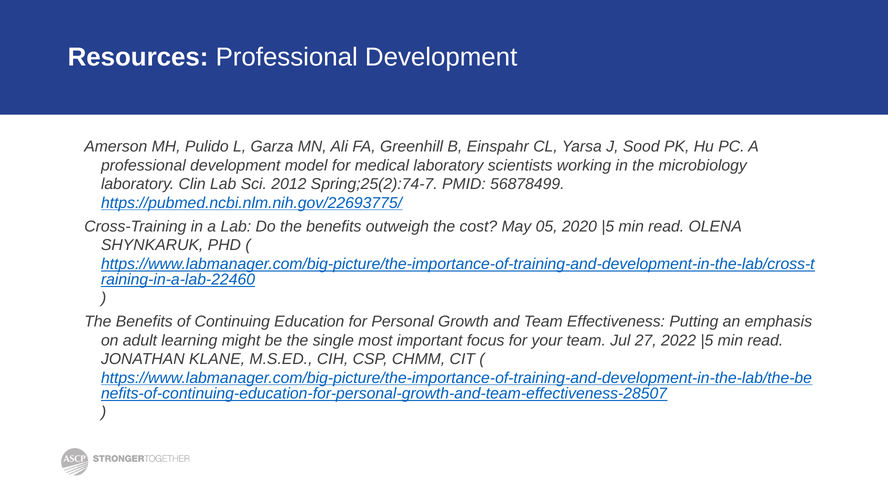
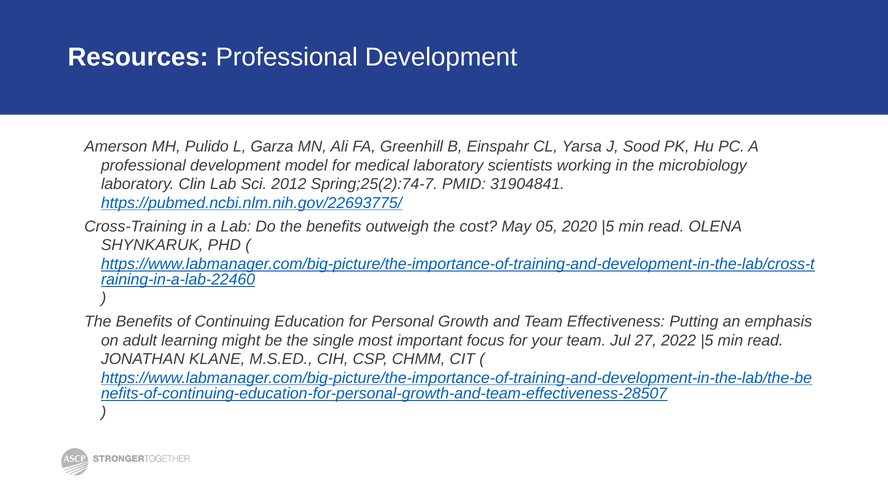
56878499: 56878499 -> 31904841 (527, 184)
